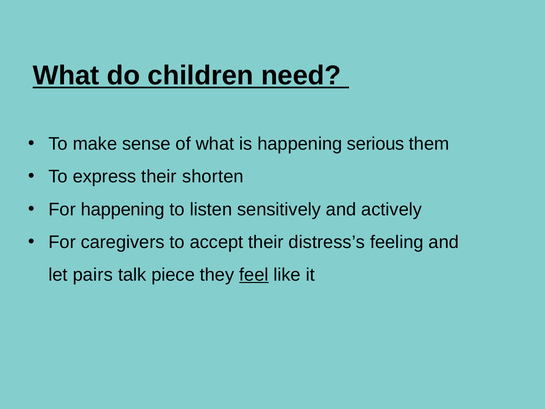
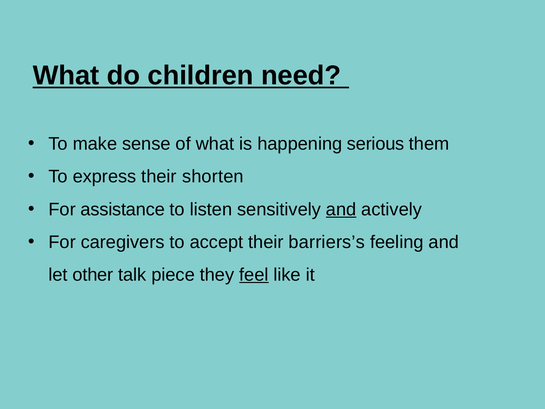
For happening: happening -> assistance (123, 209)
and underline: none -> present (341, 209)
distress’s: distress’s -> barriers’s (327, 242)
pairs: pairs -> other (93, 275)
